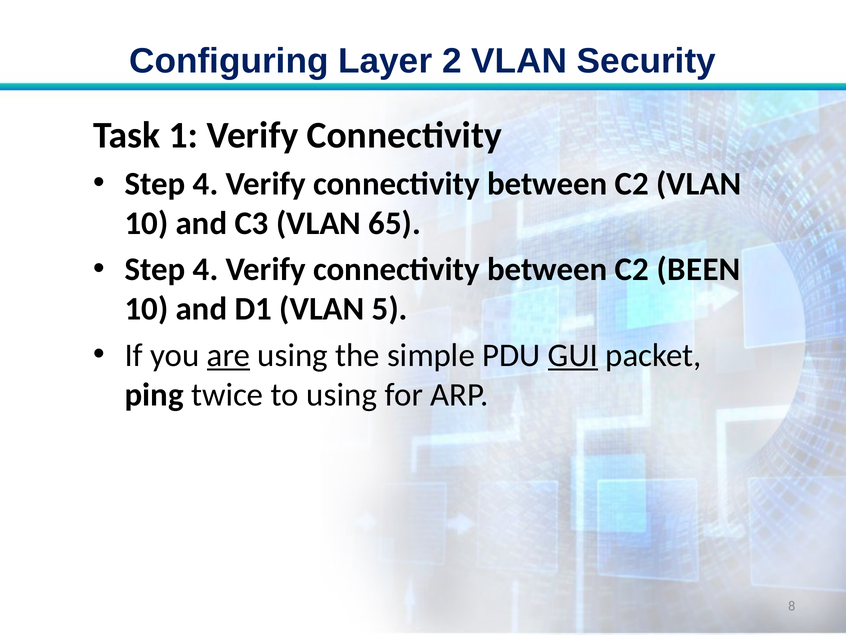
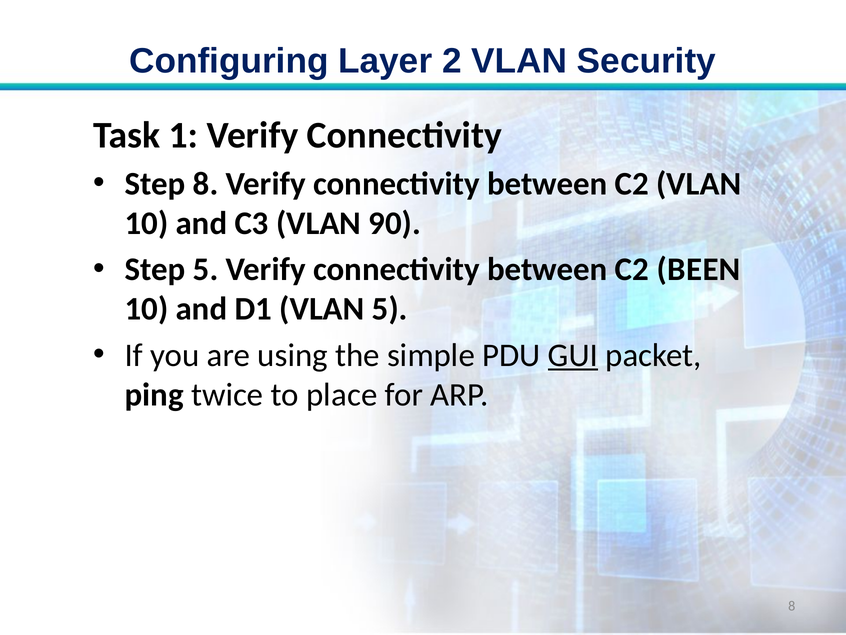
4: 4 -> 8 (206, 184)
65: 65 -> 90 (395, 223)
4: 4 -> 5 (206, 269)
are underline: present -> none (229, 355)
to using: using -> place (342, 394)
